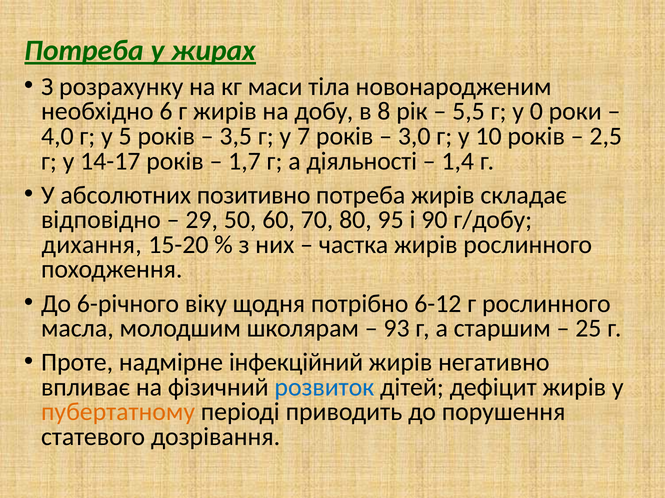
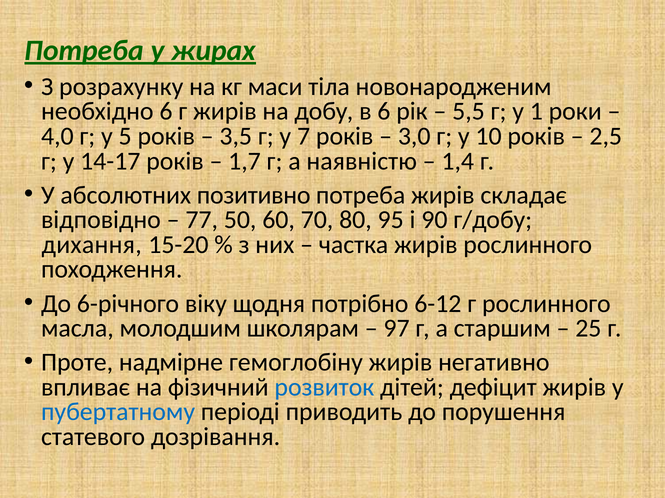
в 8: 8 -> 6 (384, 112)
0: 0 -> 1 (536, 112)
діяльності: діяльності -> наявністю (362, 161)
29: 29 -> 77 (202, 220)
93: 93 -> 97 (397, 329)
інфекційний: інфекційний -> гемоглобіну (296, 363)
пубертатному colour: orange -> blue (118, 413)
